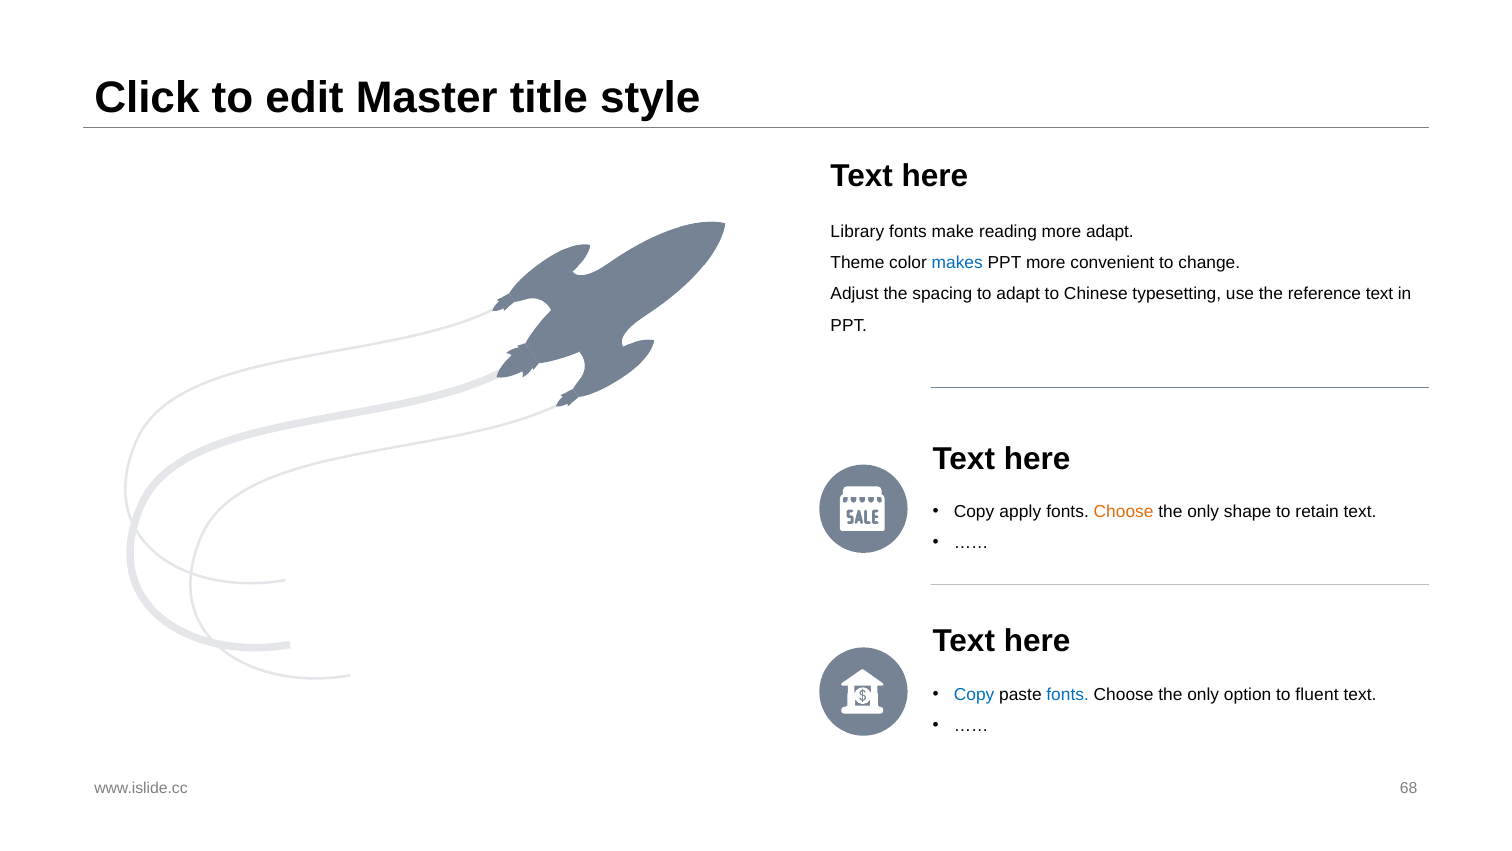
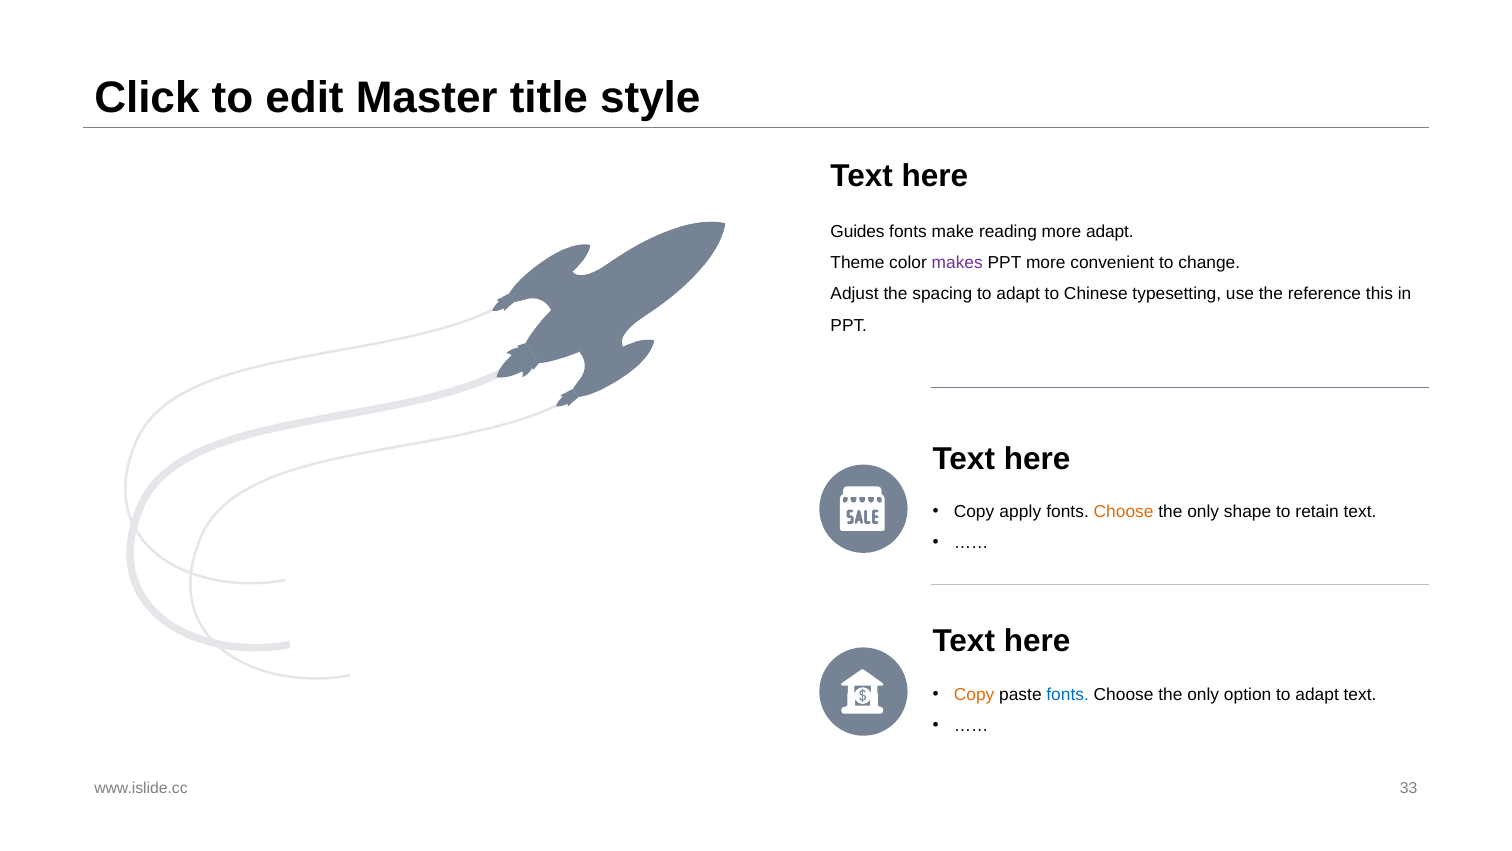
Library: Library -> Guides (858, 232)
makes colour: blue -> purple (957, 263)
reference text: text -> this (1379, 294)
Copy colour: blue -> orange (974, 694)
option to fluent: fluent -> adapt (1317, 694)
68: 68 -> 33 (1409, 788)
